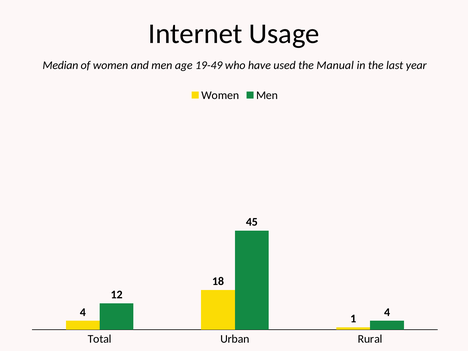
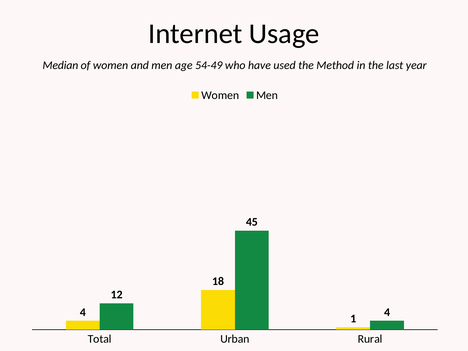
19-49: 19-49 -> 54-49 (209, 65)
Manual: Manual -> Method (335, 65)
